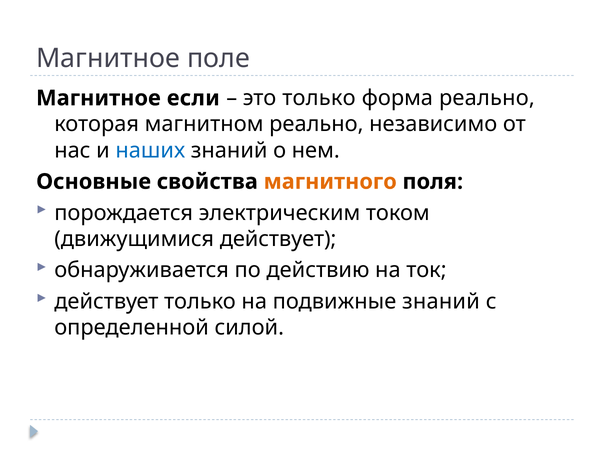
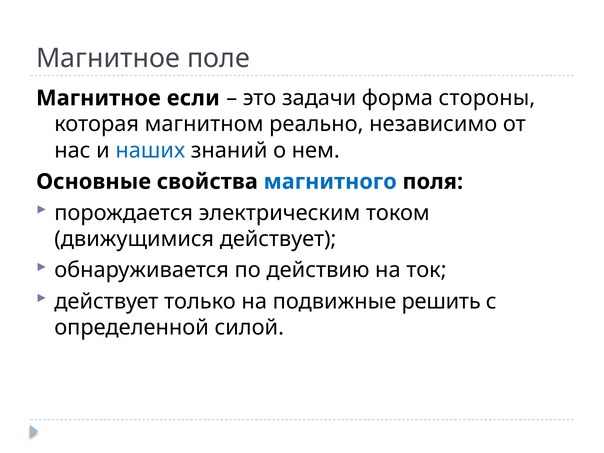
это только: только -> задачи (319, 98)
форма реально: реально -> стороны (487, 98)
магнитного colour: orange -> blue (330, 182)
подвижные знаний: знаний -> решить (441, 301)
